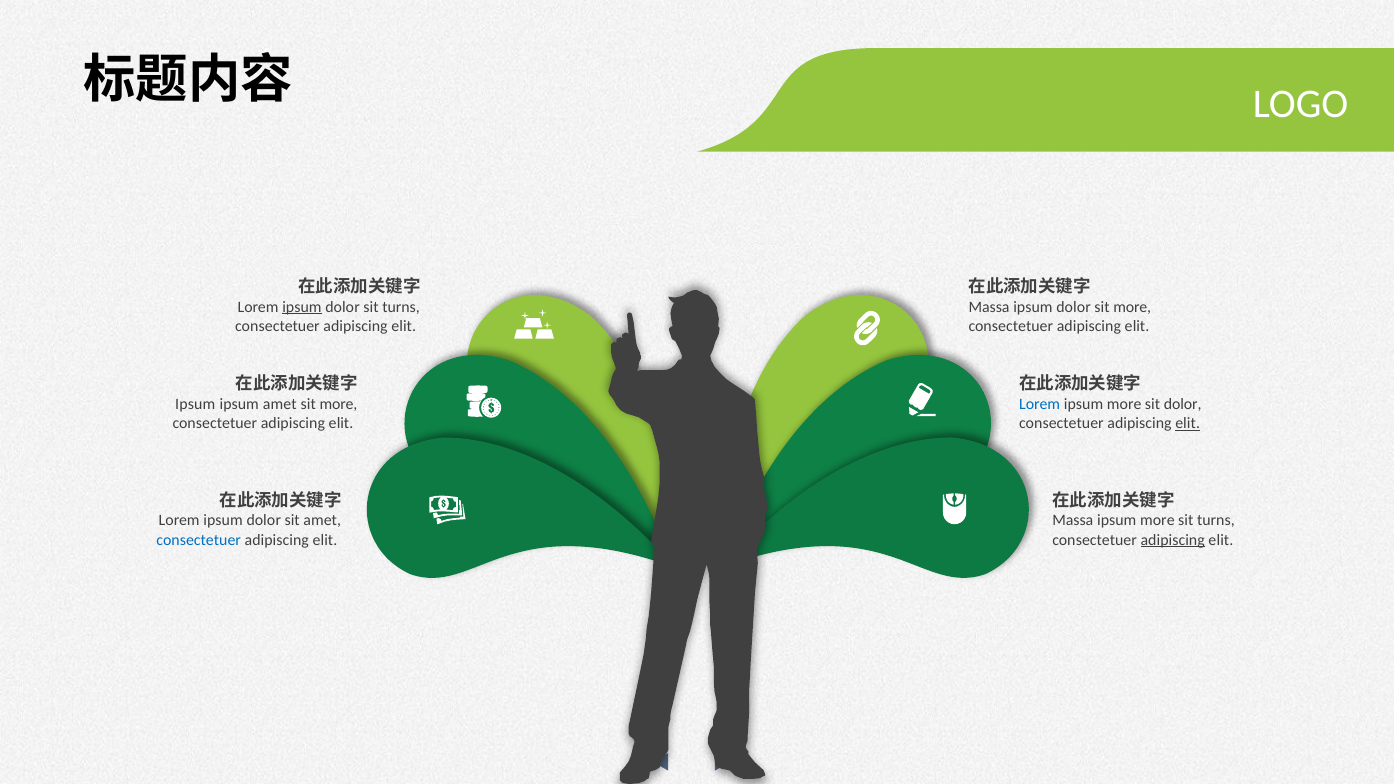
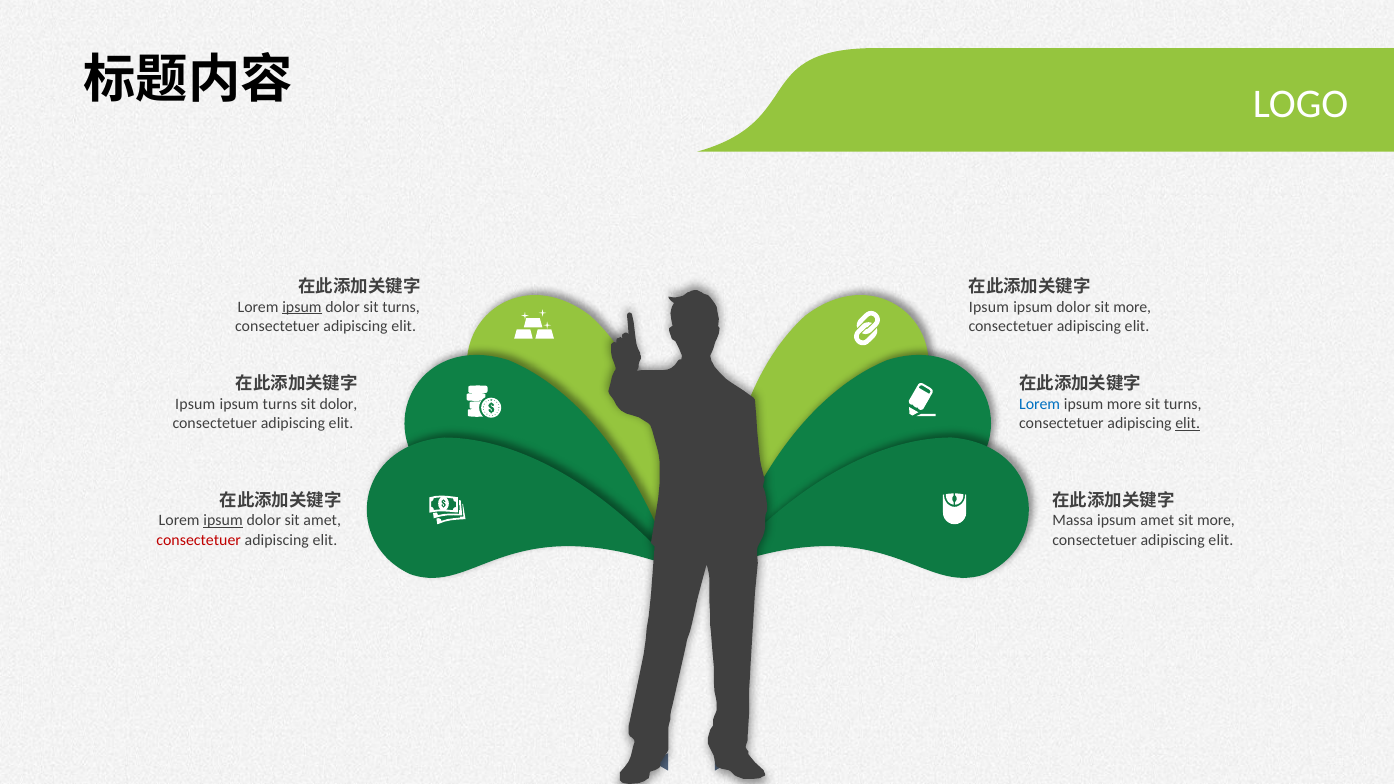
Massa: Massa -> Ipsum (989, 307)
ipsum amet: amet -> turns (280, 404)
more: more -> dolor (338, 404)
dolor: dolor -> turns (1183, 404)
ipsum underline: none -> present (223, 521)
more: more -> amet (1157, 521)
turns: turns -> more (1216, 521)
consectetuer colour: blue -> red (199, 540)
adipiscing underline: present -> none (1173, 540)
